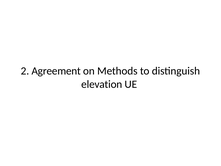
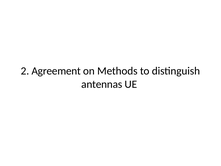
elevation: elevation -> antennas (102, 84)
